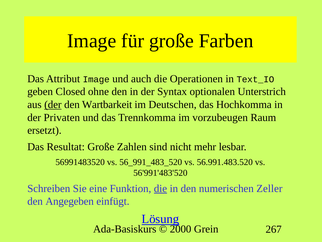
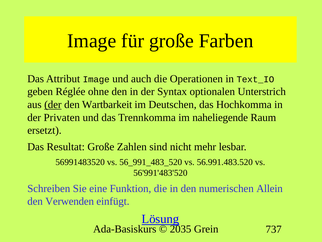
Closed: Closed -> Réglée (70, 91)
vorzubeugen: vorzubeugen -> naheliegende (220, 117)
die underline: present -> none (160, 188)
Zeller: Zeller -> Allein (270, 188)
Angegeben: Angegeben -> Verwenden (70, 201)
2000: 2000 -> 2035 (181, 228)
267: 267 -> 737 (274, 229)
